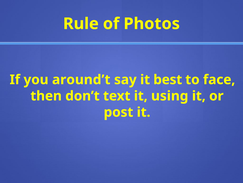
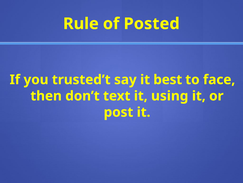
Photos: Photos -> Posted (152, 24)
around’t: around’t -> trusted’t (81, 79)
